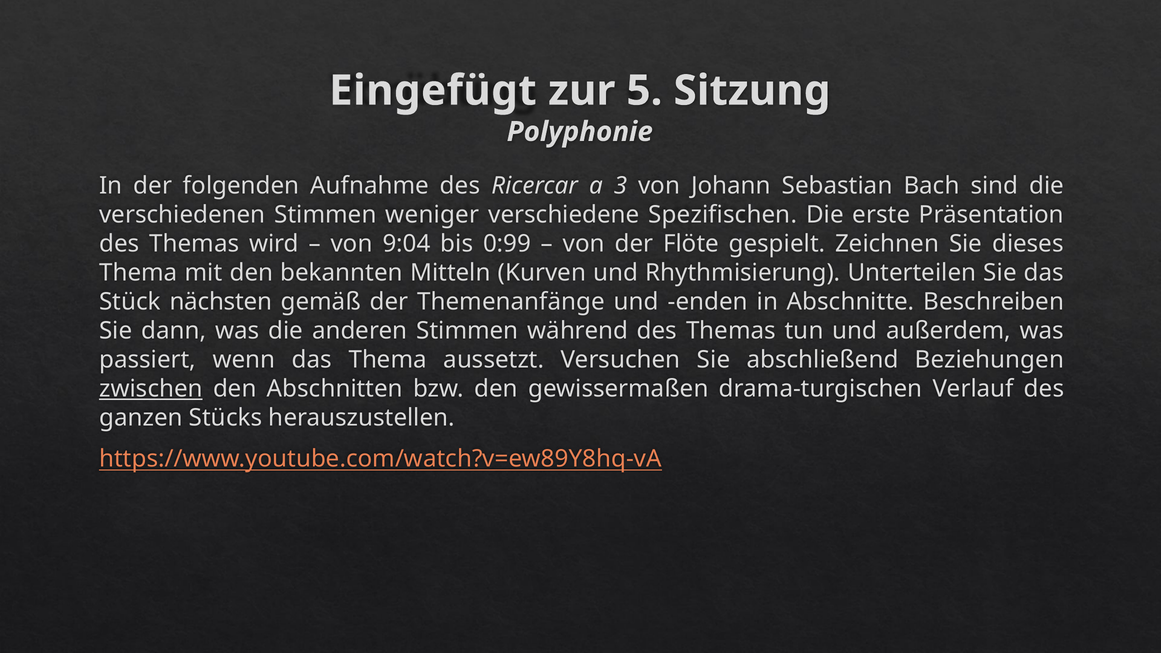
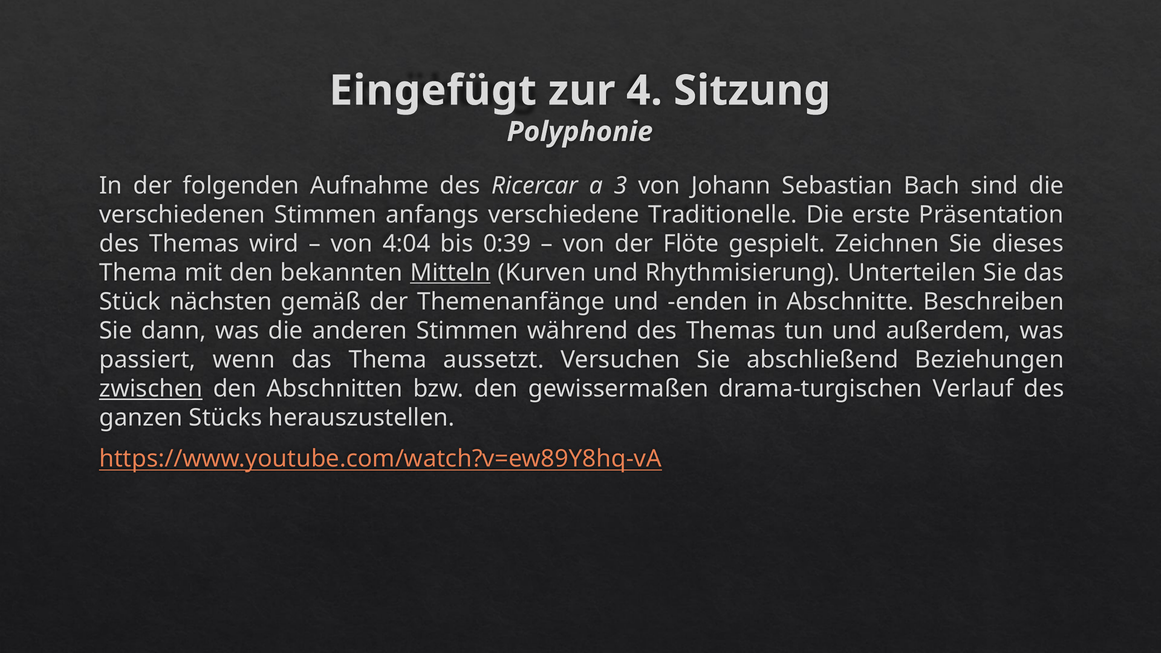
5: 5 -> 4 (644, 91)
weniger: weniger -> anfangs (432, 215)
Spezifischen: Spezifischen -> Traditionelle (723, 215)
9:04: 9:04 -> 4:04 (407, 244)
0:99: 0:99 -> 0:39 (507, 244)
Mitteln underline: none -> present (450, 273)
